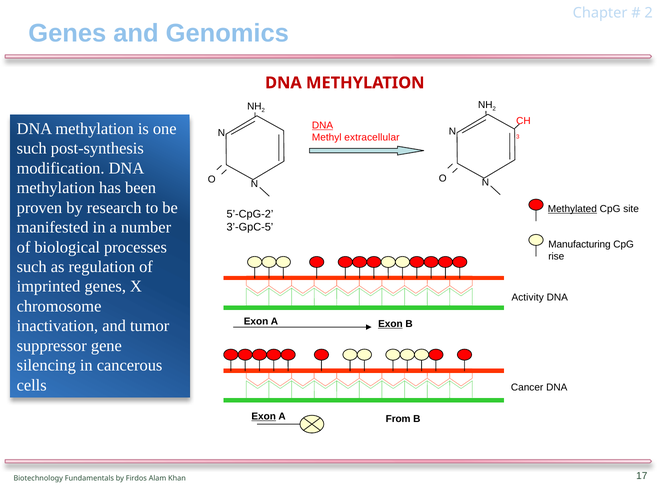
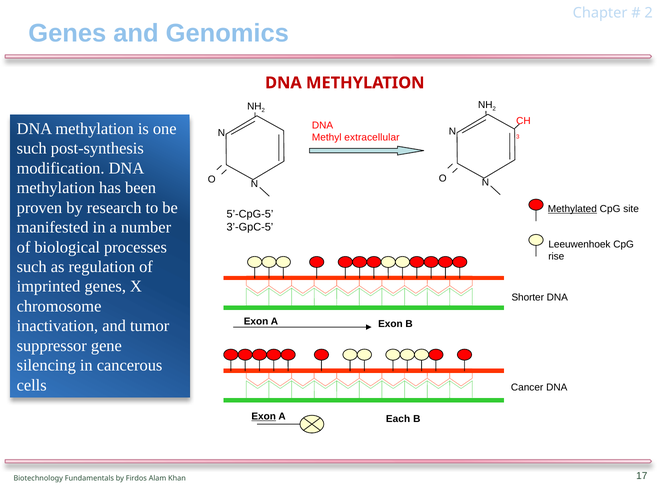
DNA underline: present -> none (323, 125)
5’-CpG-2: 5’-CpG-2 -> 5’-CpG-5 (250, 214)
Manufacturing: Manufacturing -> Leeuwenhoek (579, 244)
Activity: Activity -> Shorter (528, 297)
Exon underline: present -> none (390, 324)
From: From -> Each (398, 419)
